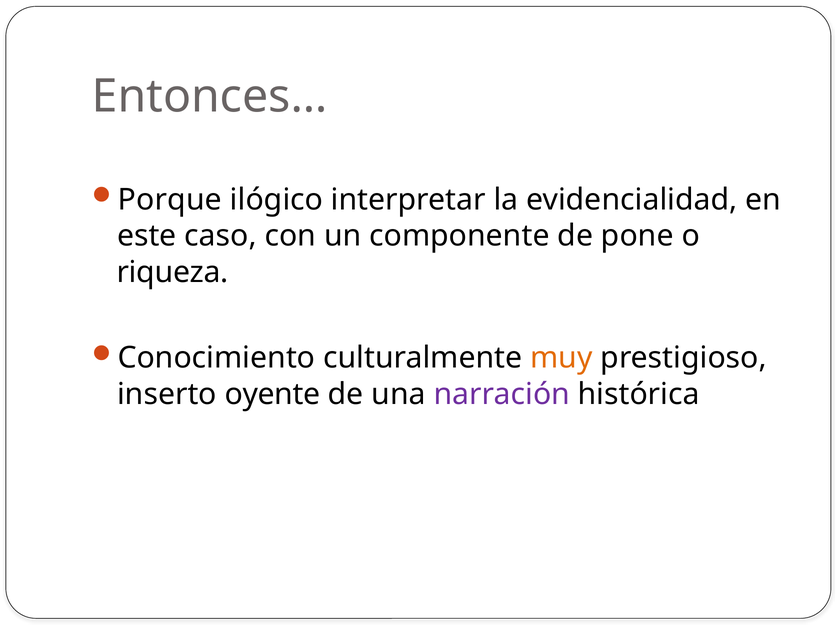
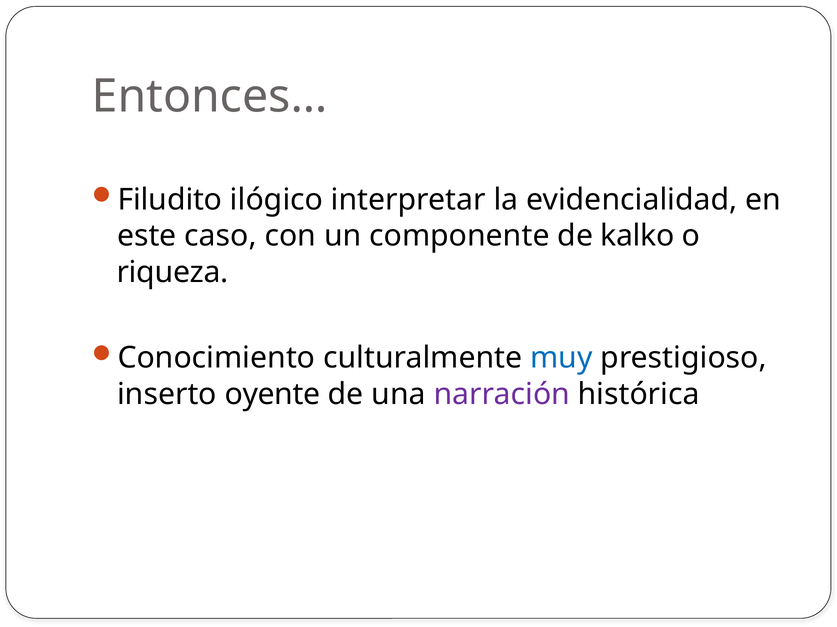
Porque: Porque -> Filudito (170, 200)
pone: pone -> kalko (638, 236)
muy colour: orange -> blue (561, 358)
